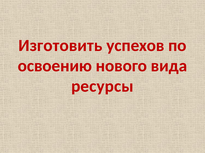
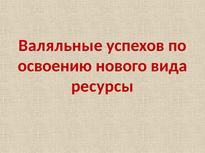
Изготовить: Изготовить -> Валяльные (60, 46)
